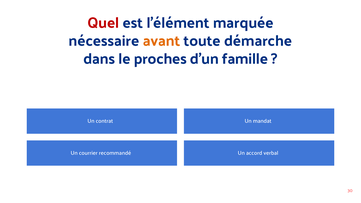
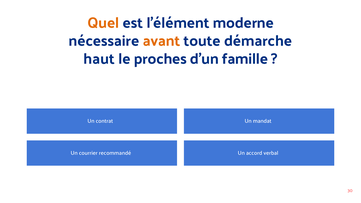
Quel colour: red -> orange (103, 23)
marquée: marquée -> moderne (243, 23)
dans: dans -> haut (99, 59)
